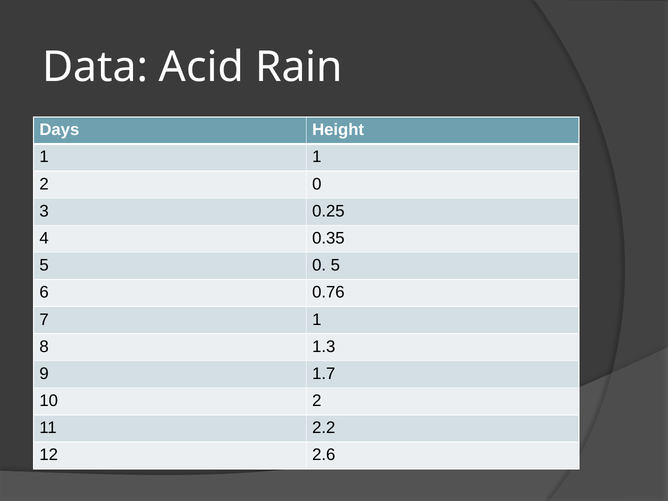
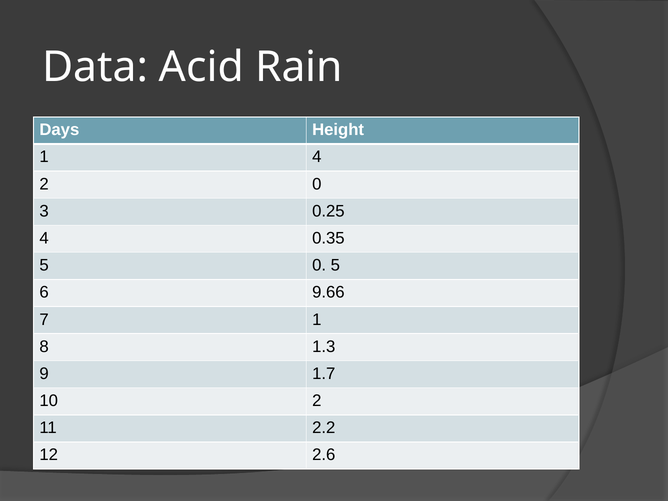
1 1: 1 -> 4 (317, 157)
0.76: 0.76 -> 9.66 (328, 292)
